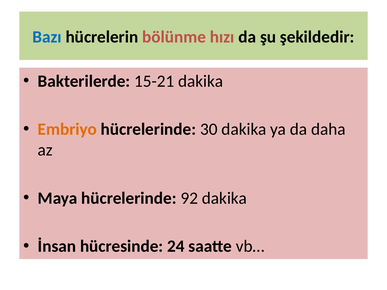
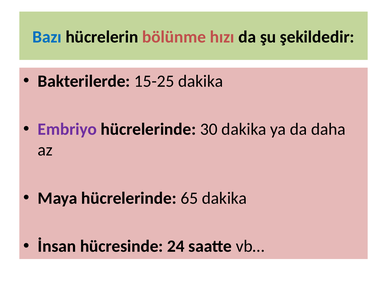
15-21: 15-21 -> 15-25 (154, 81)
Embriyo colour: orange -> purple (67, 129)
92: 92 -> 65 (189, 198)
